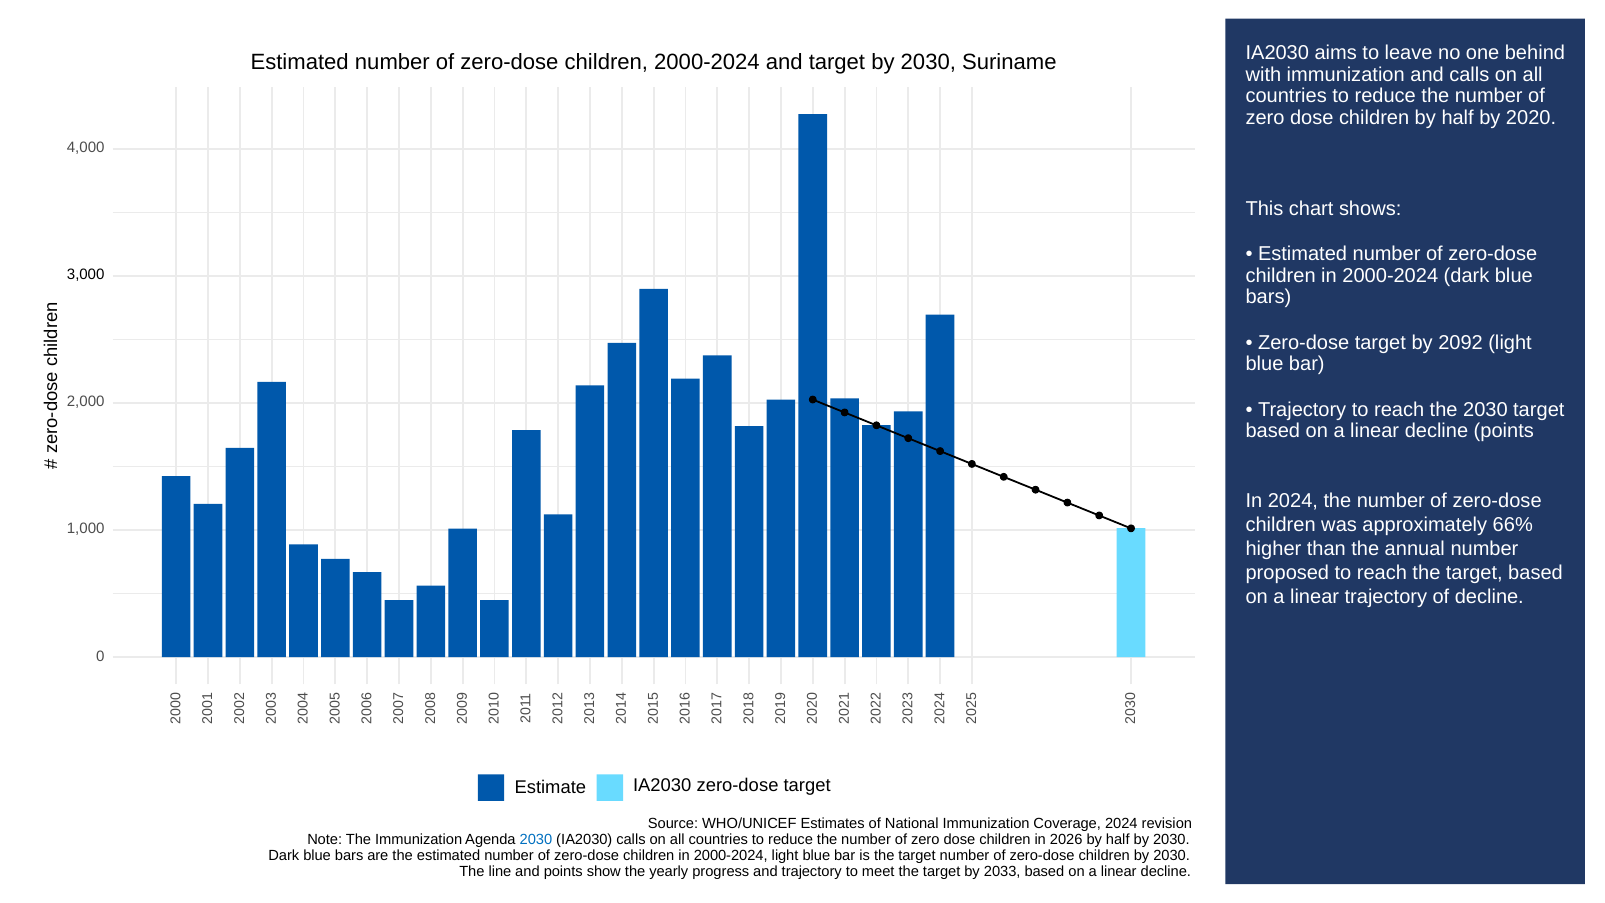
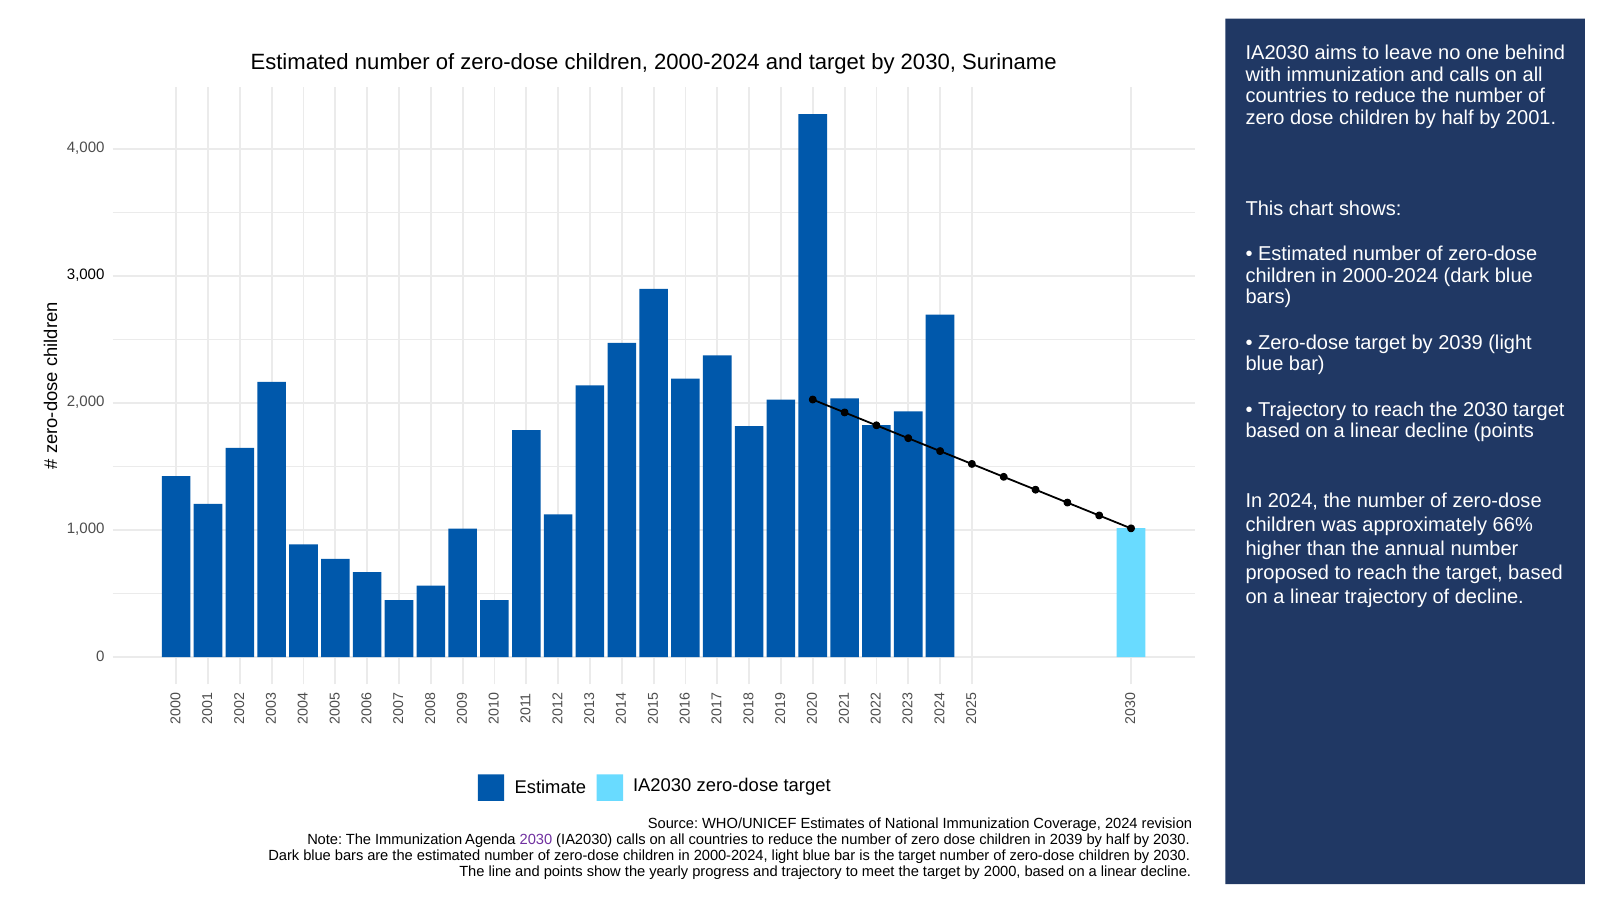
2020: 2020 -> 2001 (1531, 118)
by 2092: 2092 -> 2039 (1461, 342)
2030 colour: blue -> purple (536, 839)
in 2026: 2026 -> 2039 (1066, 839)
2033: 2033 -> 2000 (1002, 871)
